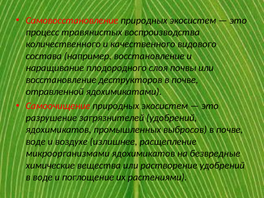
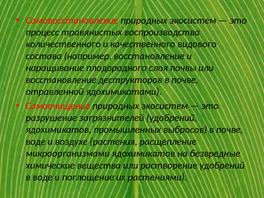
излишнее: излишнее -> растения (114, 142)
